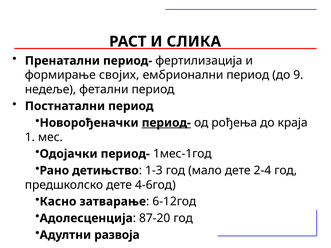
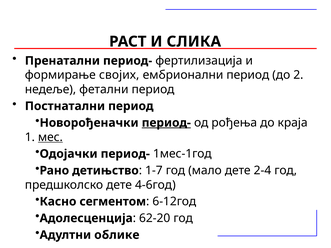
9: 9 -> 2 (298, 75)
мес underline: none -> present (50, 137)
1-3: 1-3 -> 1-7 (154, 171)
затварање: затварање -> сегментом (113, 202)
87-20: 87-20 -> 62-20 (155, 218)
развоја: развоја -> облике (117, 235)
